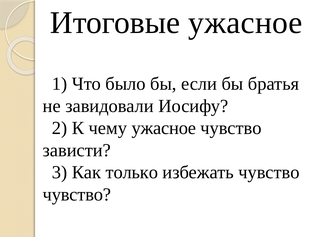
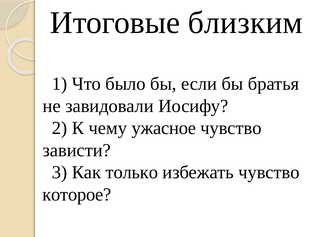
Итоговые ужасное: ужасное -> близким (245, 23)
чувство: чувство -> которое (77, 194)
